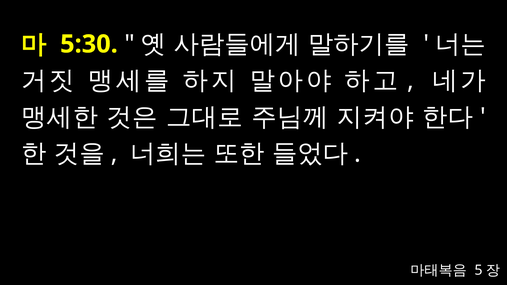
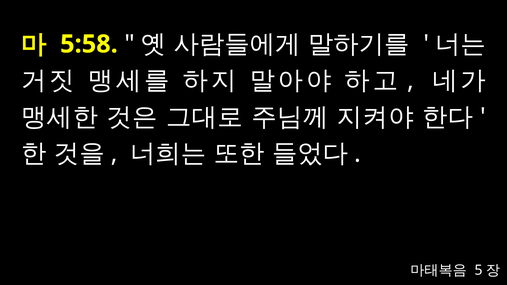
5:30: 5:30 -> 5:58 (89, 44)
